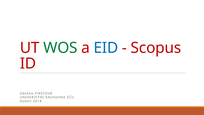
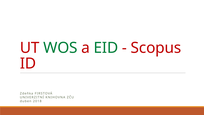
EID colour: blue -> green (106, 48)
